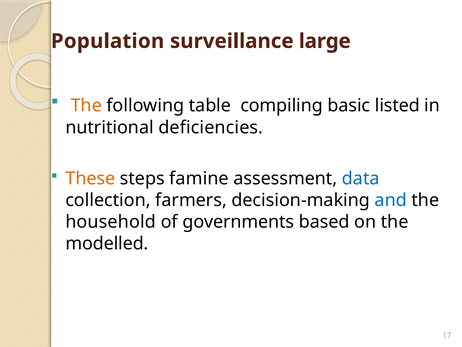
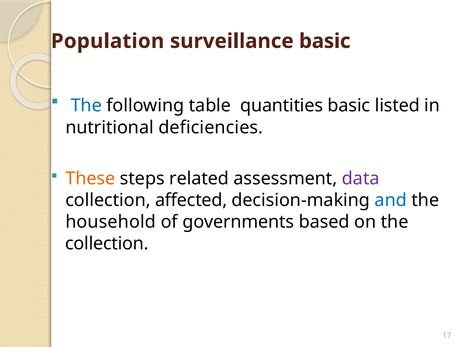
surveillance large: large -> basic (325, 41)
The colour: orange -> blue (86, 105)
compiling: compiling -> quantities (282, 105)
famine: famine -> related (199, 178)
data colour: blue -> purple (361, 178)
farmers: farmers -> affected (191, 200)
modelled: modelled -> collection (107, 243)
